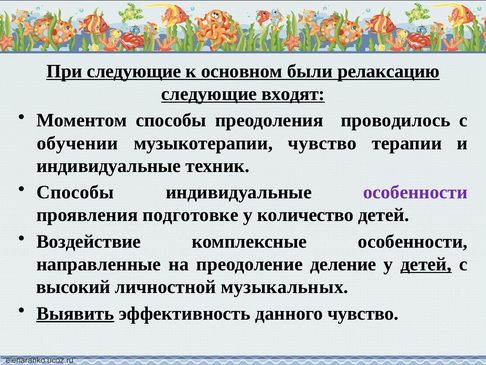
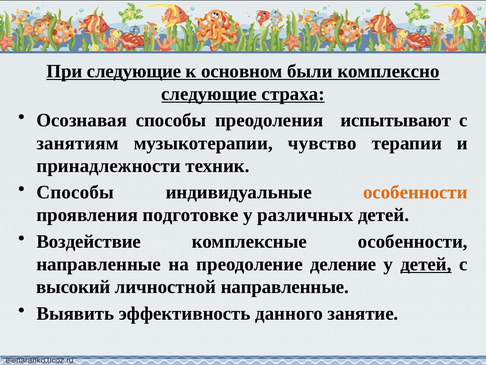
релаксацию: релаксацию -> комплексно (388, 71)
входят: входят -> страха (293, 94)
Моментом: Моментом -> Осознавая (82, 120)
проводилось: проводилось -> испытывают (396, 120)
обучении: обучении -> занятиям (78, 143)
индивидуальные: индивидуальные -> принадлежности (109, 166)
особенности colour: purple -> orange (415, 192)
количество: количество -> различных (305, 215)
личностной музыкальных: музыкальных -> направленные (285, 287)
Выявить underline: present -> none (75, 313)
данного чувство: чувство -> занятие (363, 313)
